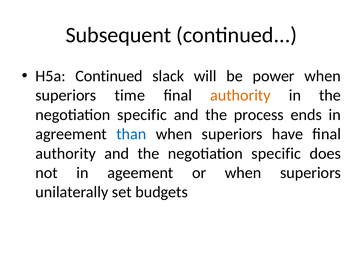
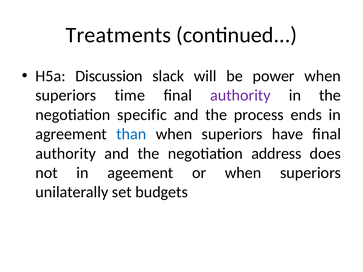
Subsequent: Subsequent -> Treatments (118, 35)
H5a Continued: Continued -> Discussion (109, 76)
authority colour: orange -> purple (240, 96)
and the negotiation specific: specific -> address (276, 154)
